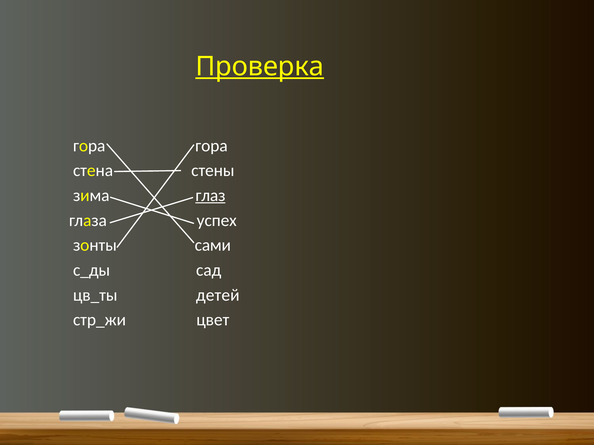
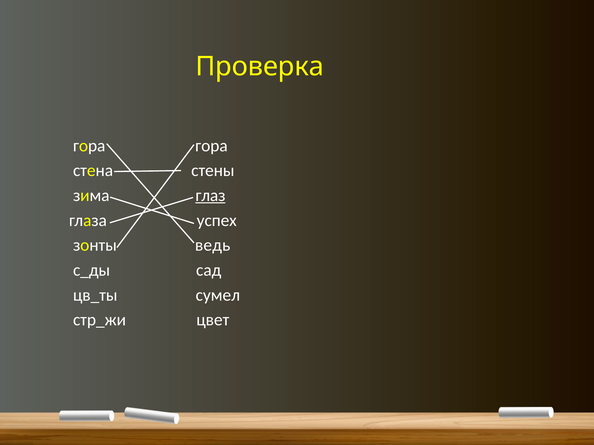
Проверка underline: present -> none (260, 67)
сами: сами -> ведь (213, 245)
детей: детей -> сумел (218, 295)
